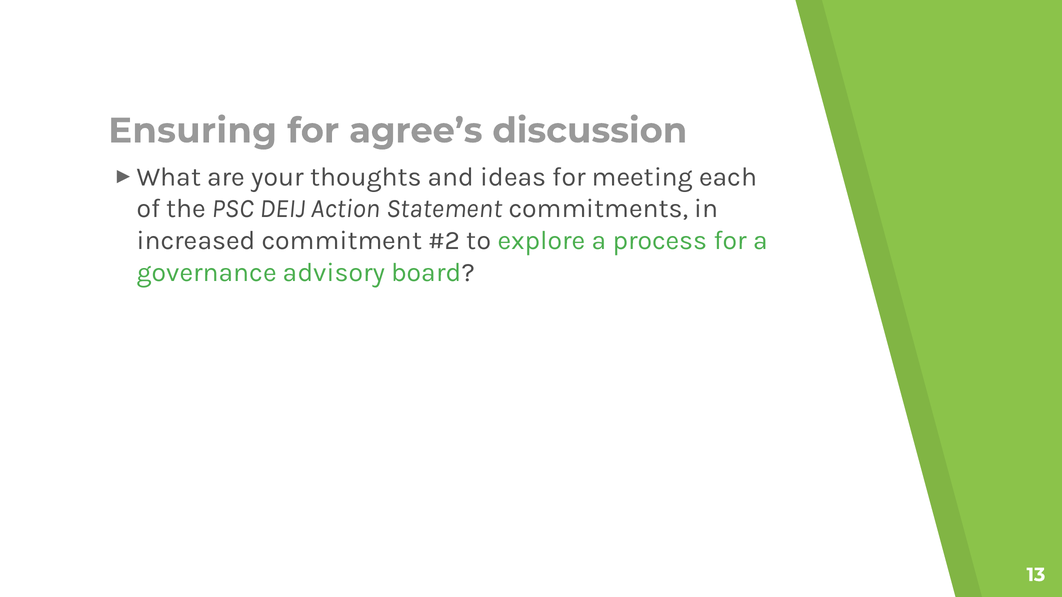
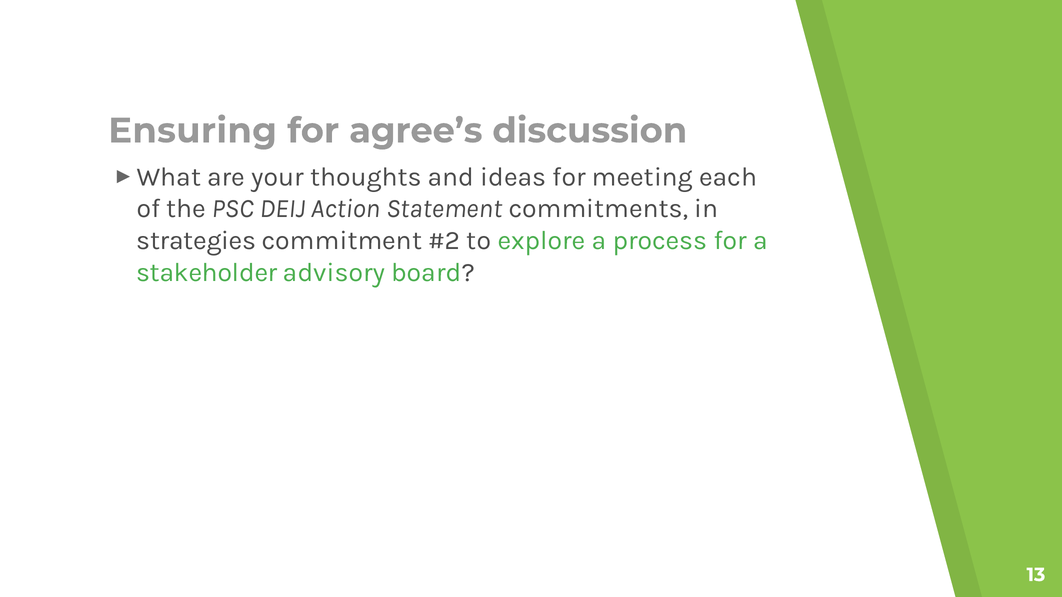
increased: increased -> strategies (196, 241)
governance: governance -> stakeholder (207, 273)
